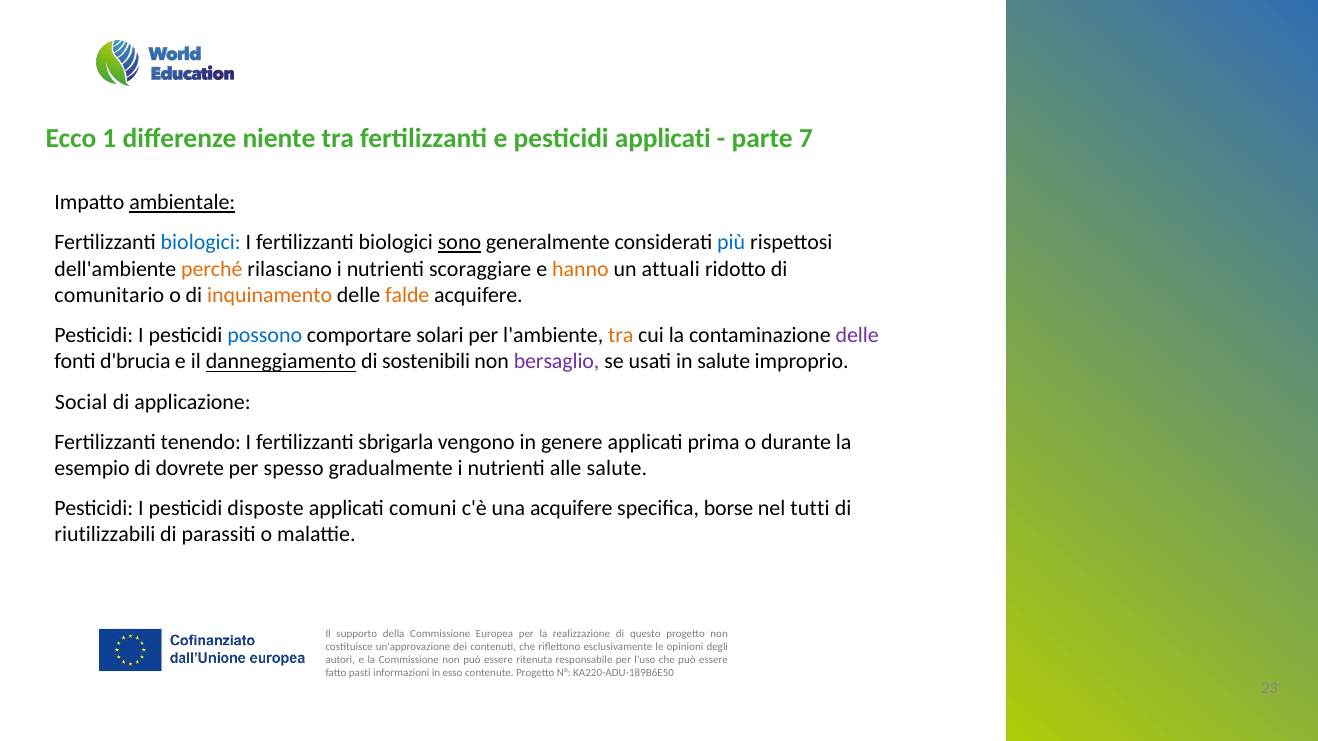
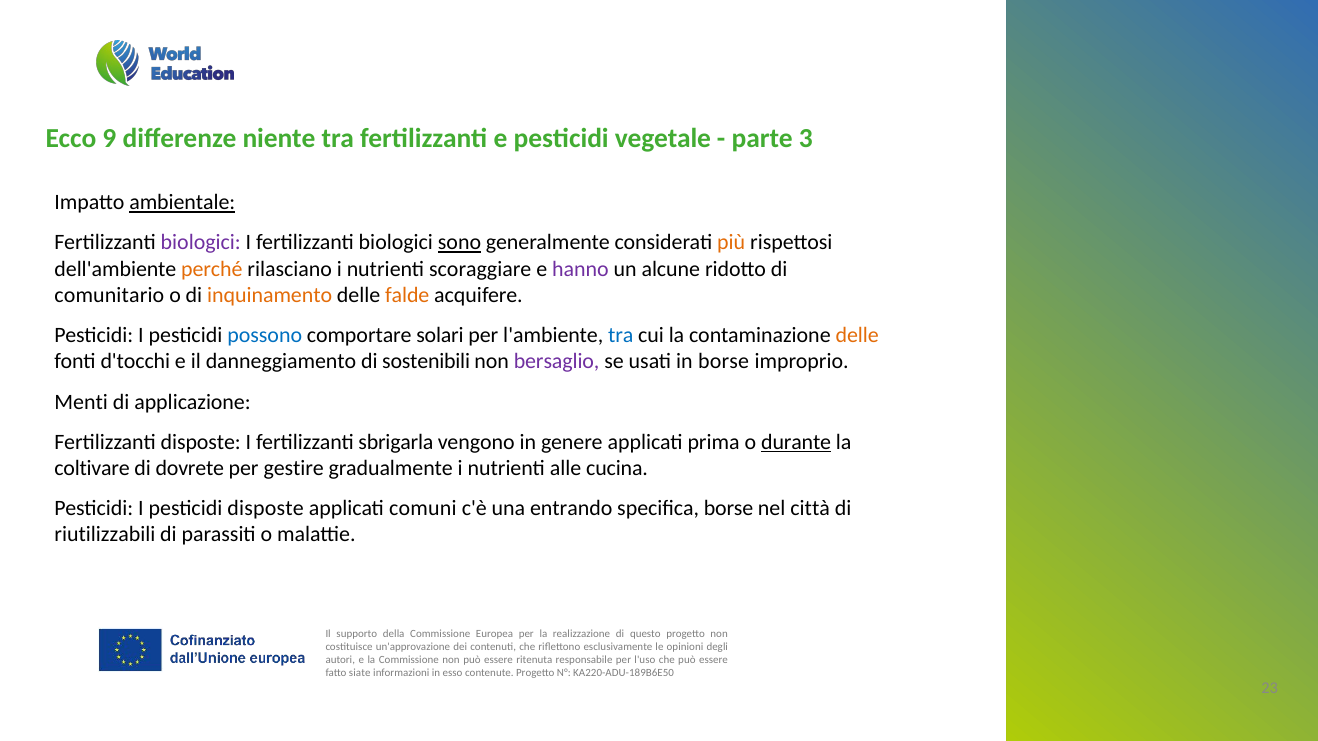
1: 1 -> 9 (109, 139)
pesticidi applicati: applicati -> vegetale (663, 139)
7: 7 -> 3 (806, 139)
biologici colour: blue -> purple (201, 243)
più colour: blue -> orange (731, 243)
hanno colour: orange -> purple (580, 269)
attuali: attuali -> alcune (671, 269)
tra colour: orange -> blue (621, 336)
delle colour: purple -> orange (857, 336)
d'brucia: d'brucia -> d'tocchi (135, 362)
danneggiamento underline: present -> none (281, 362)
in salute: salute -> borse (724, 362)
Social: Social -> Menti (81, 402)
Fertilizzanti tenendo: tenendo -> disposte (201, 442)
durante underline: none -> present (796, 442)
esempio: esempio -> coltivare (92, 468)
spesso: spesso -> gestire (294, 468)
alle salute: salute -> cucina (617, 468)
una acquifere: acquifere -> entrando (571, 509)
tutti: tutti -> città (810, 509)
pasti: pasti -> siate (360, 673)
